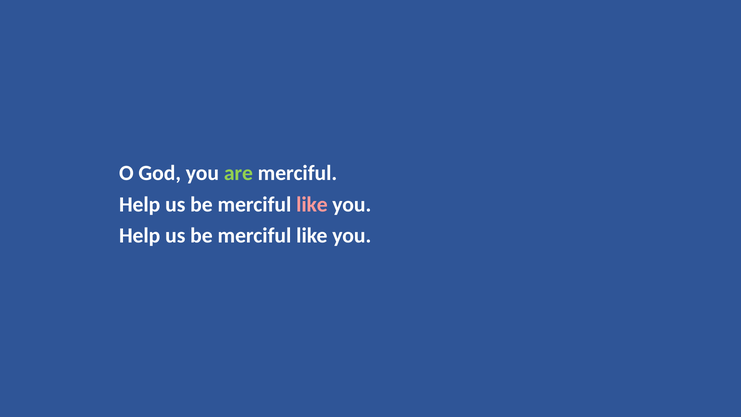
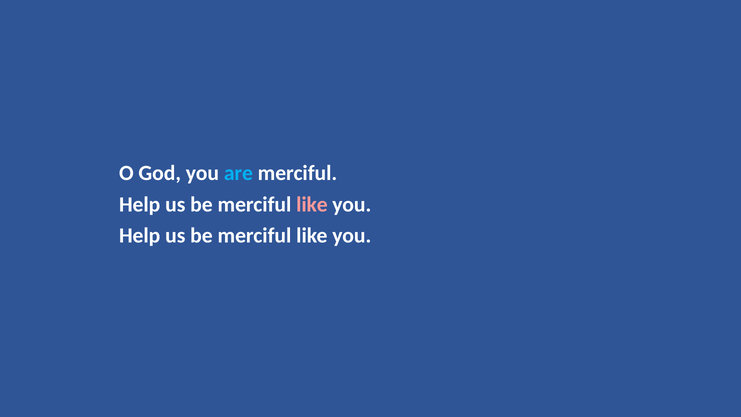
are colour: light green -> light blue (238, 173)
